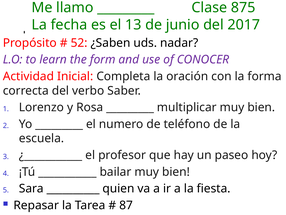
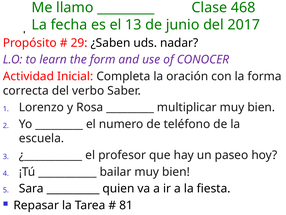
875: 875 -> 468 (243, 8)
52: 52 -> 29 (79, 43)
87: 87 -> 81 (126, 205)
